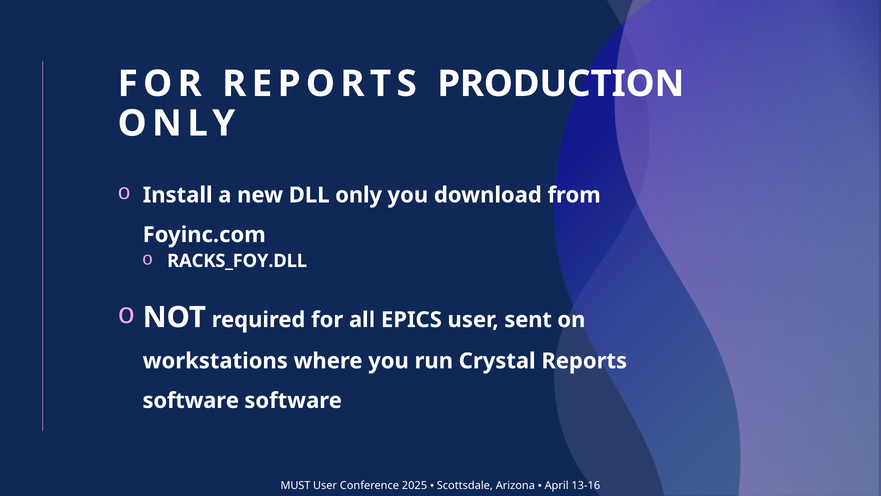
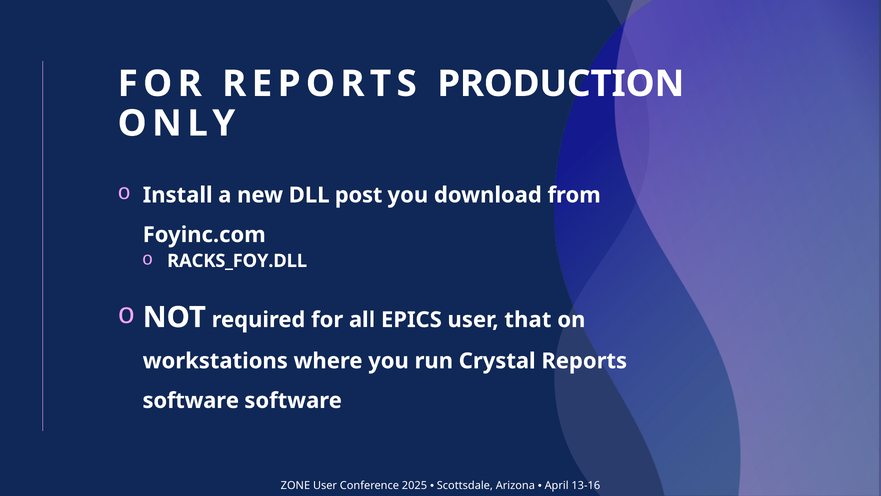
DLL only: only -> post (359, 195)
sent: sent -> that (528, 320)
MUST: MUST -> ZONE (295, 485)
